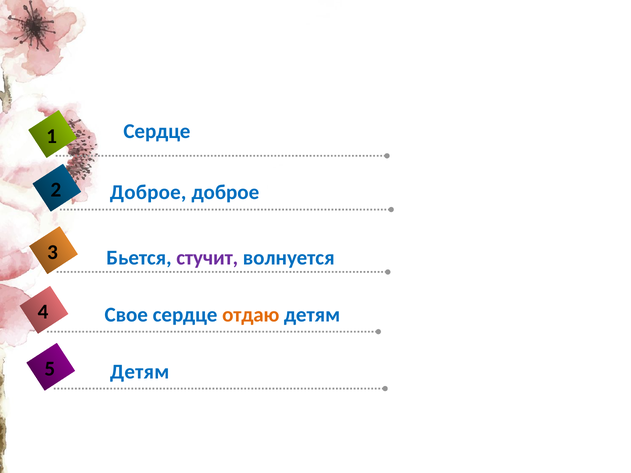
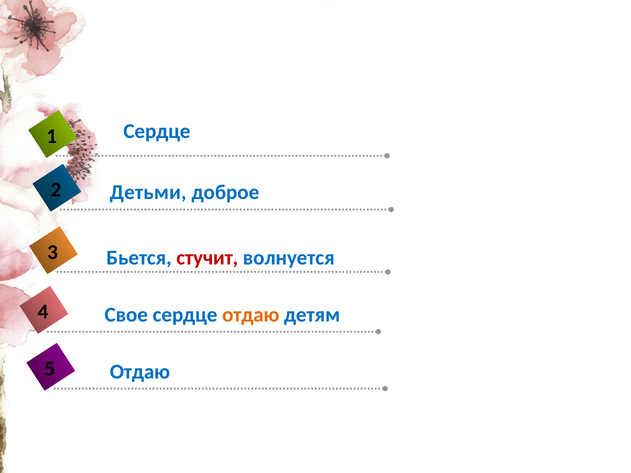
Доброе: Доброе -> Детьми (148, 193)
стучит colour: purple -> red (207, 258)
Детям: Детям -> Отдаю (140, 372)
